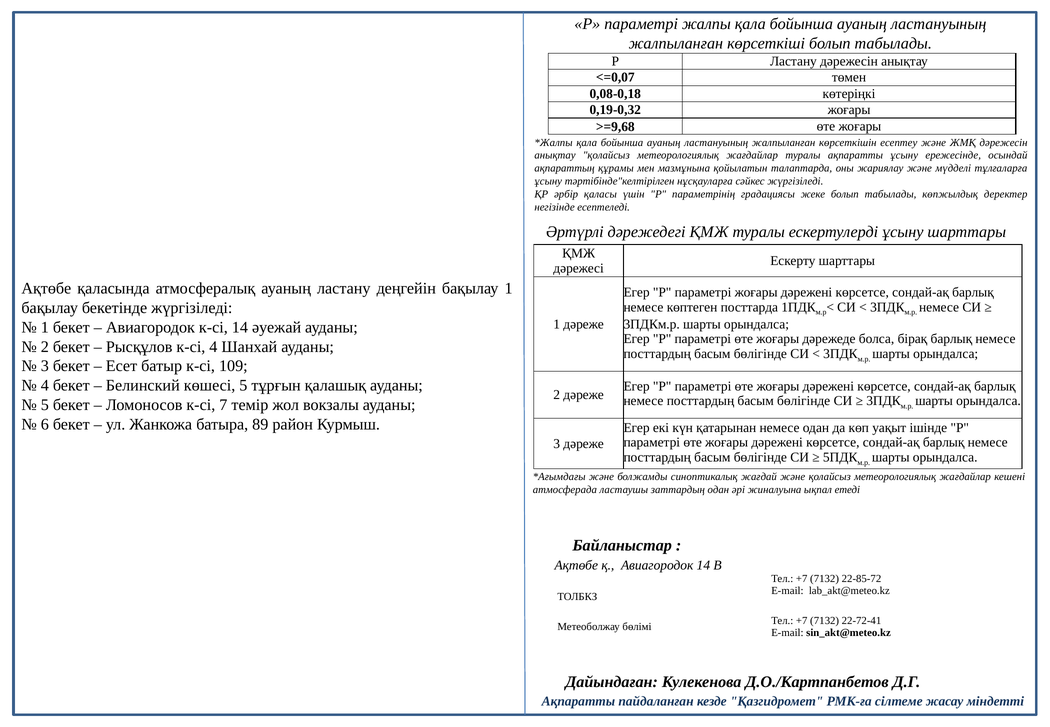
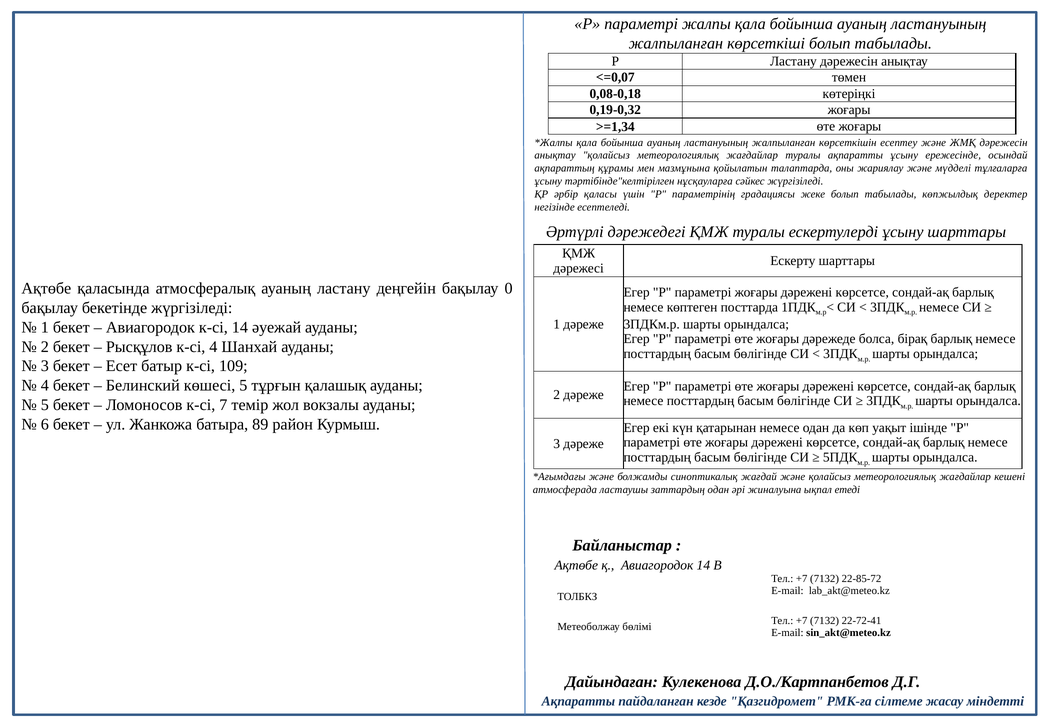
>=9,68: >=9,68 -> >=1,34 (615, 127)
бақылау 1: 1 -> 0 (509, 289)
